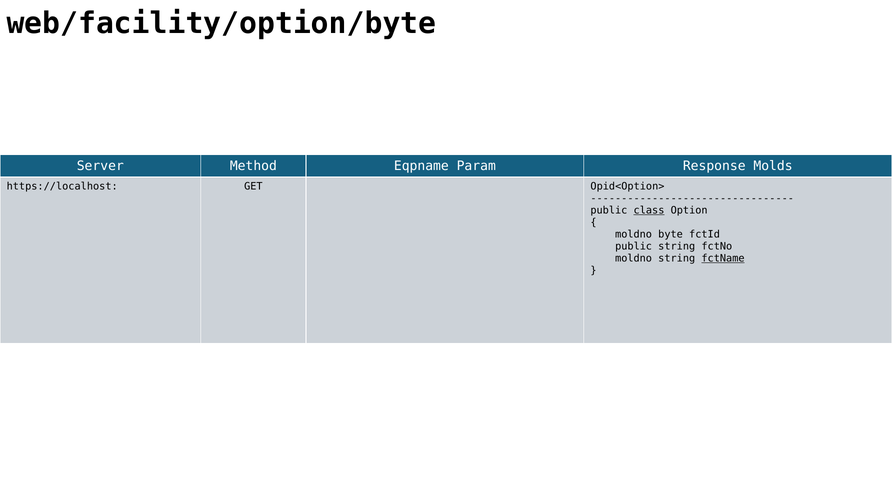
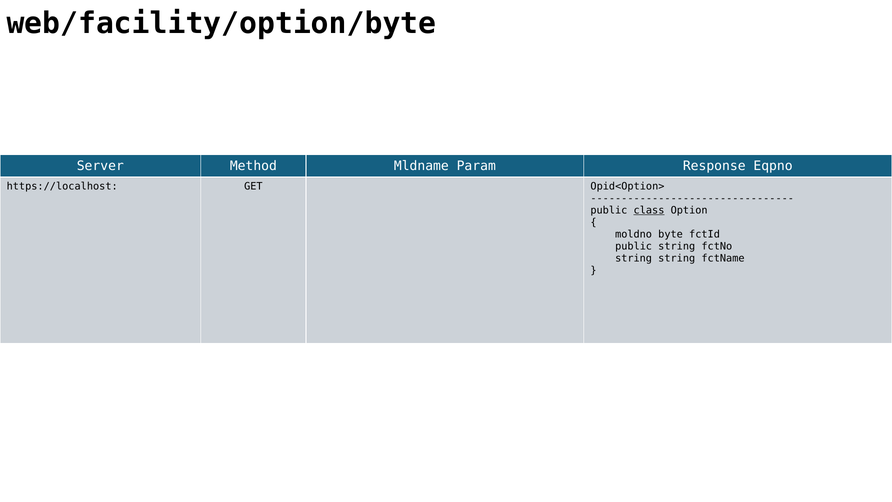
Eqpname: Eqpname -> Mldname (421, 166)
Molds: Molds -> Eqpno (773, 166)
moldno: moldno -> string (634, 258)
fctName underline: present -> none (723, 258)
